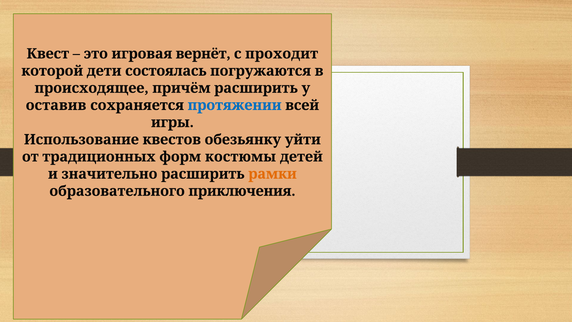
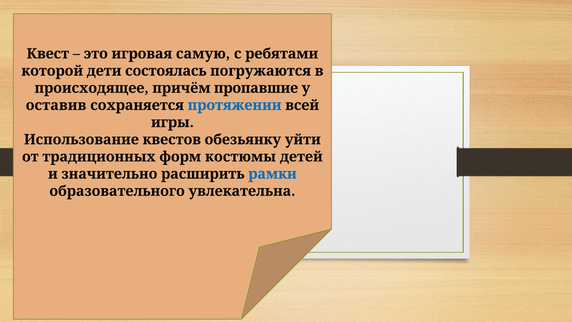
вернёт: вернёт -> самую (203, 54)
проходит: проходит -> ребятами (282, 54)
причём расширить: расширить -> пропавшие (256, 88)
рамки colour: orange -> blue (272, 174)
приключения: приключения -> увлекательна (242, 191)
